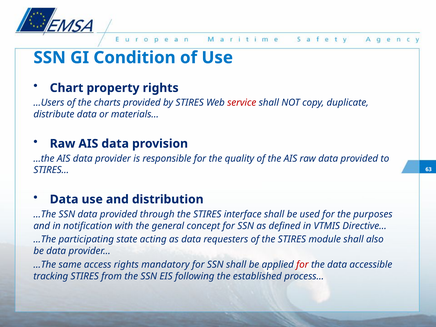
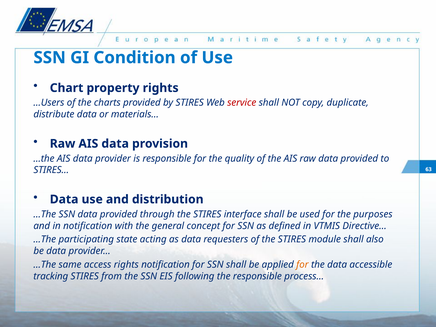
rights mandatory: mandatory -> notification (165, 265)
for colour: red -> orange (302, 265)
the established: established -> responsible (257, 276)
